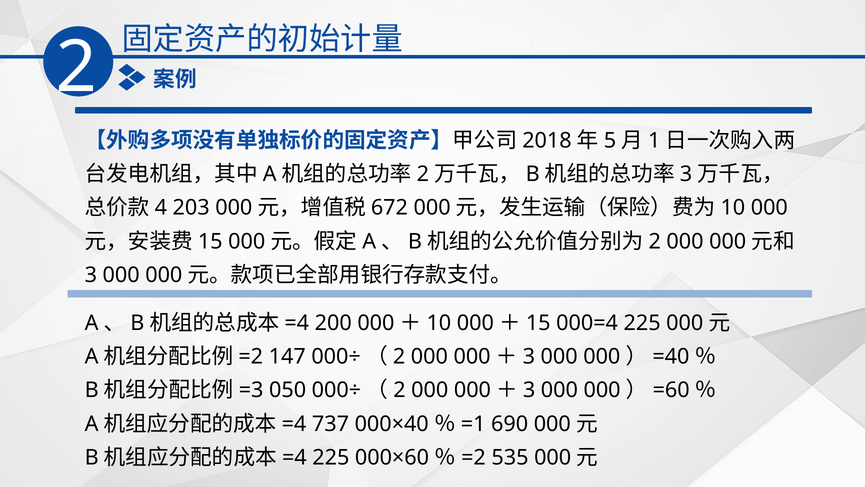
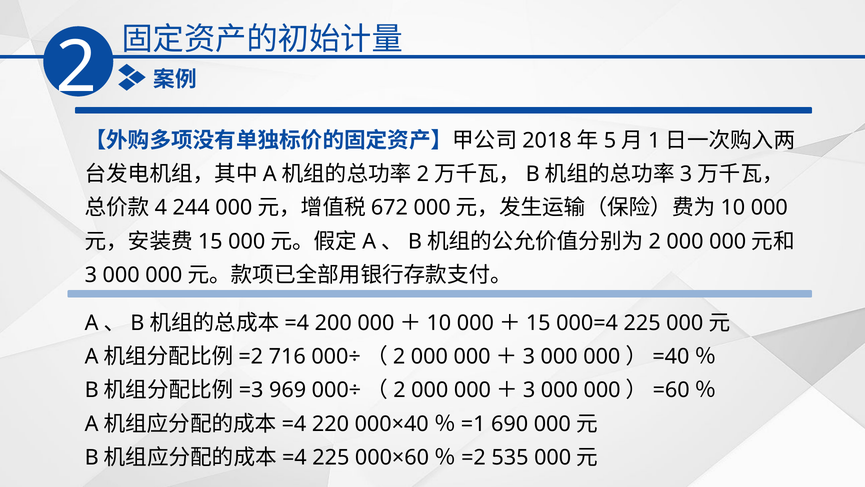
203: 203 -> 244 (191, 208)
147: 147 -> 716 (287, 356)
050: 050 -> 969 (288, 390)
737: 737 -> 220 (331, 424)
